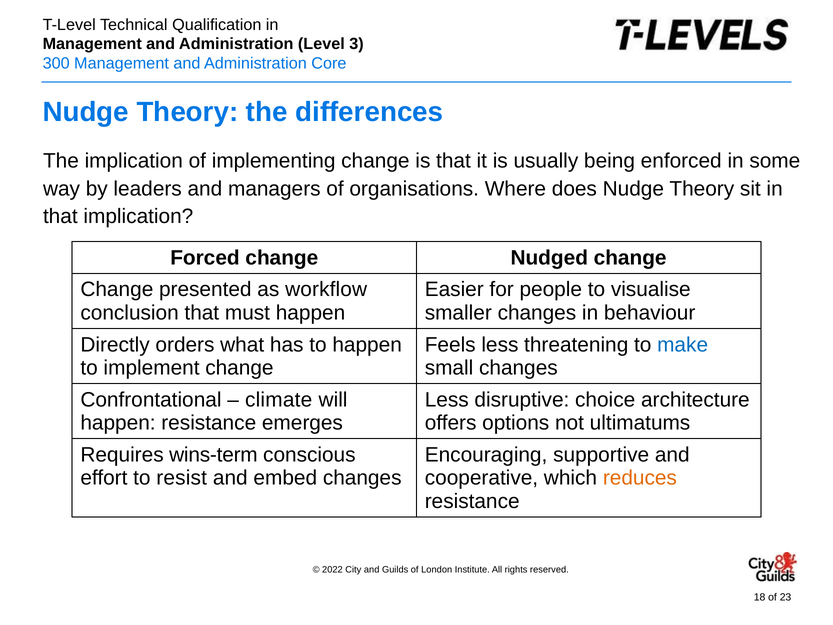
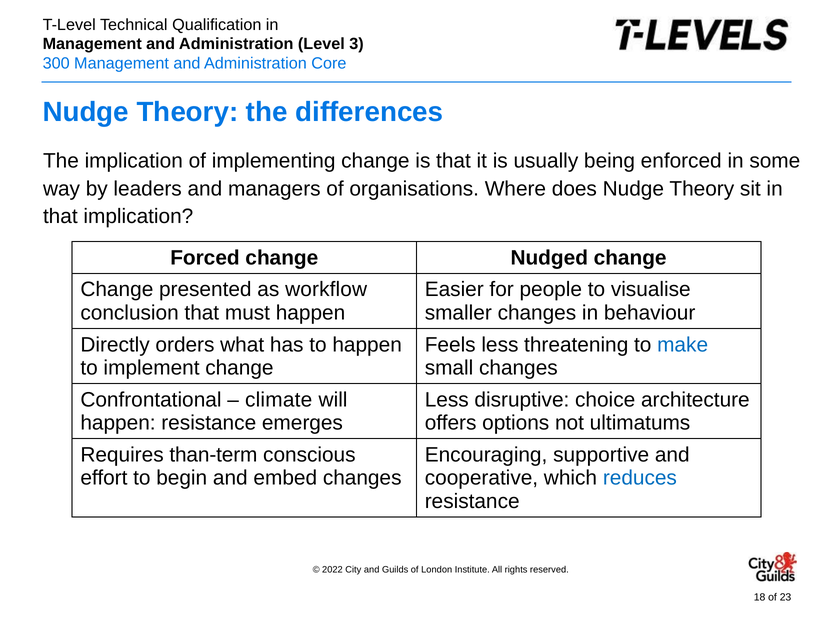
wins-term: wins-term -> than-term (213, 454)
resist: resist -> begin (182, 478)
reduces colour: orange -> blue (640, 478)
